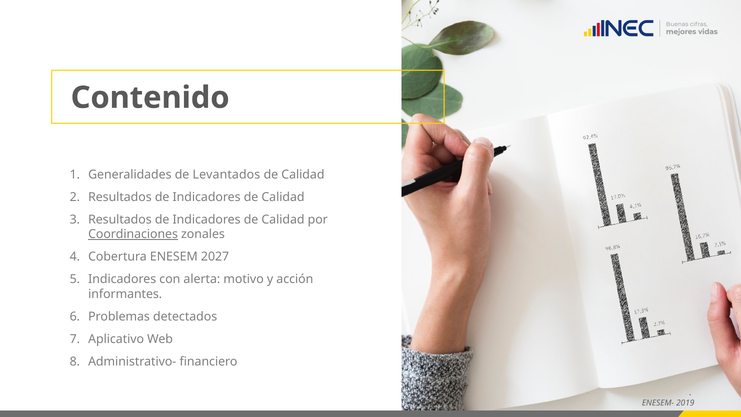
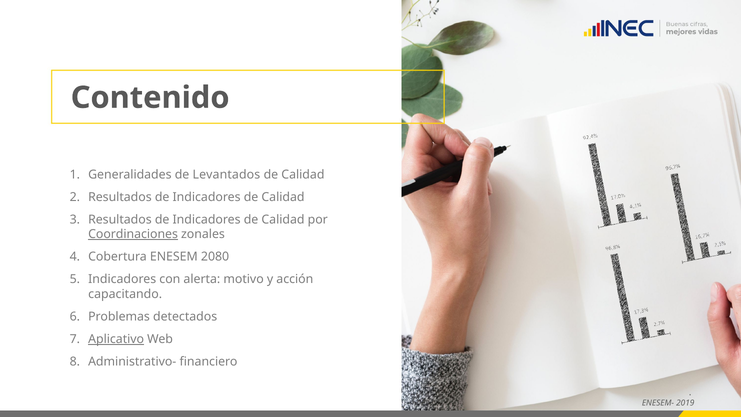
2027: 2027 -> 2080 (215, 257)
informantes: informantes -> capacitando (125, 294)
Aplicativo underline: none -> present (116, 339)
